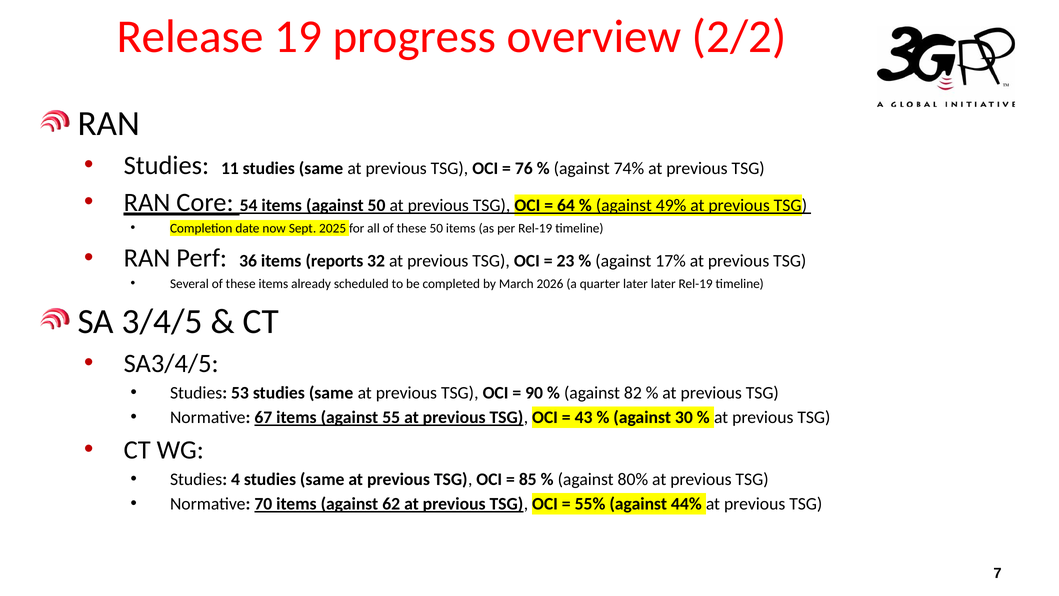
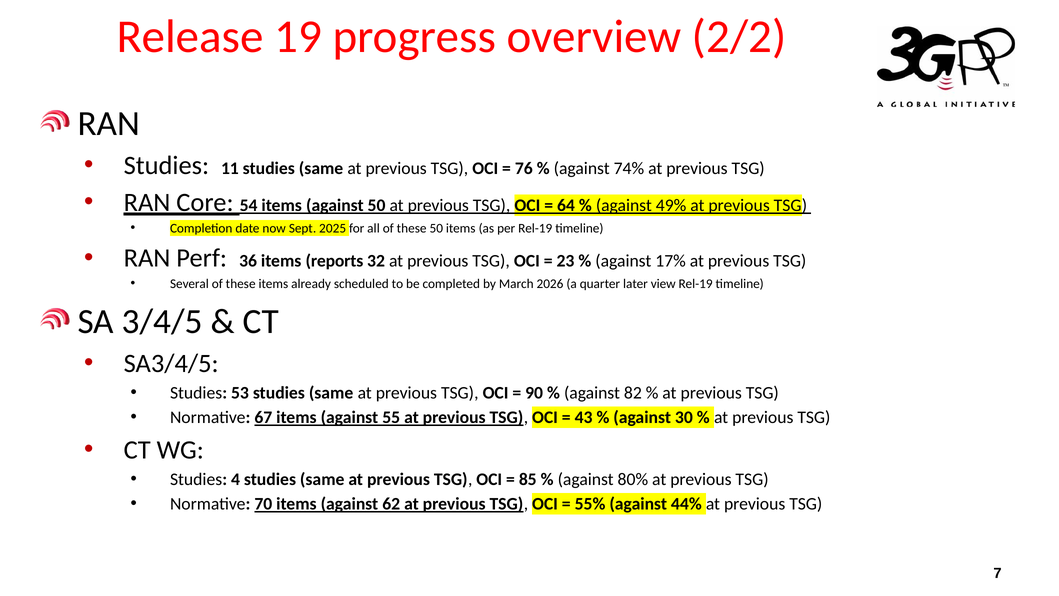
later later: later -> view (663, 284)
